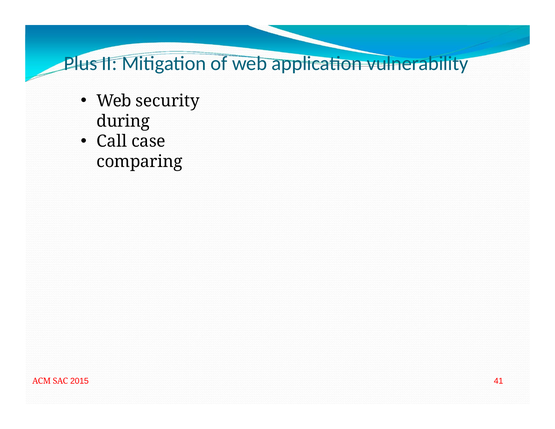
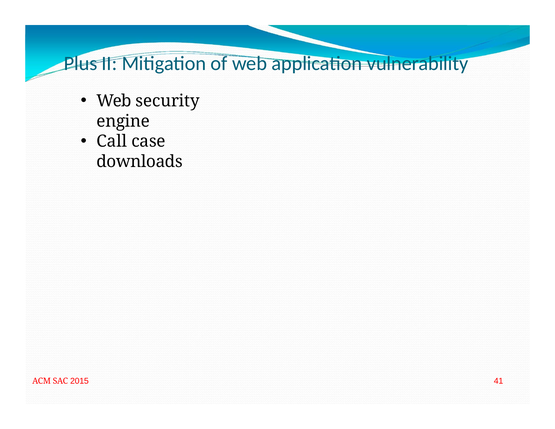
during: during -> engine (123, 121)
comparing: comparing -> downloads (140, 162)
